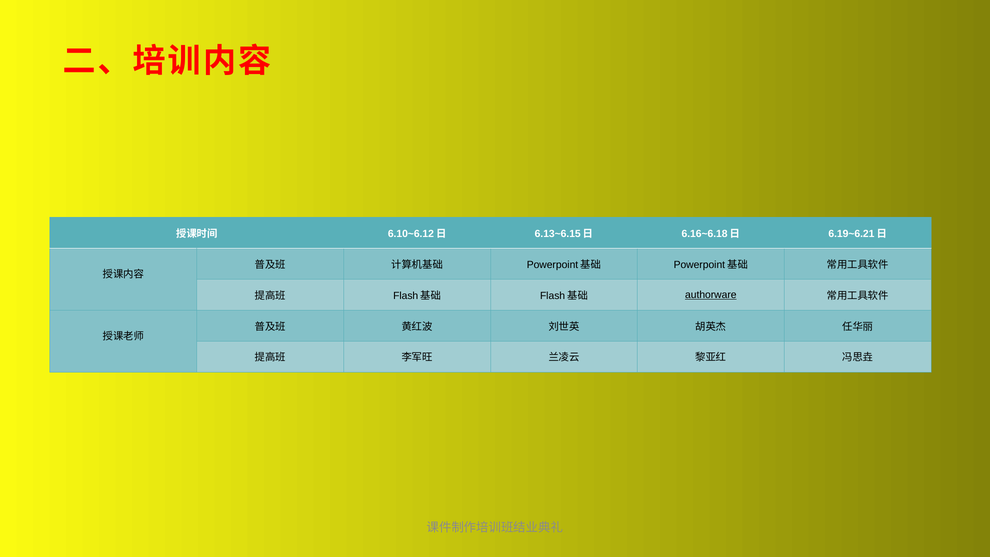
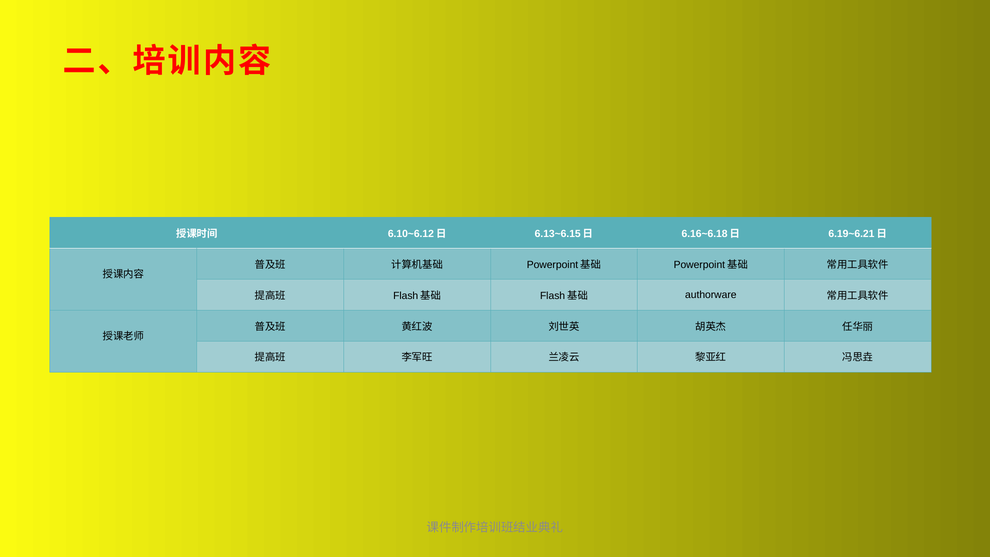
authorware underline: present -> none (711, 295)
